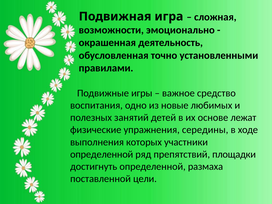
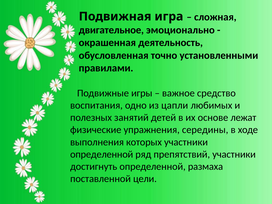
возможности: возможности -> двигательное (111, 30)
новые: новые -> цапли (175, 105)
препятствий площадки: площадки -> участники (234, 154)
